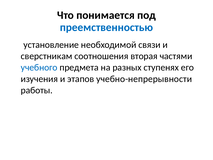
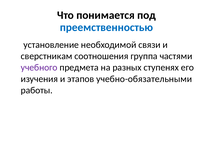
вторая: вторая -> группа (144, 56)
учебного colour: blue -> purple (39, 67)
учебно-непрерывности: учебно-непрерывности -> учебно-обязательными (144, 79)
